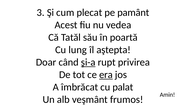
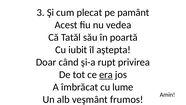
lung: lung -> iubit (78, 50)
şi-a underline: present -> none (88, 62)
palat: palat -> lume (123, 87)
